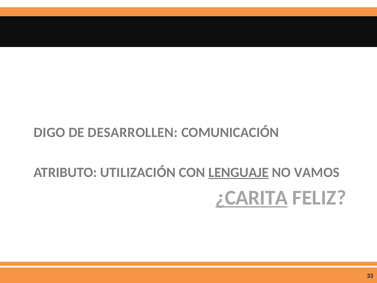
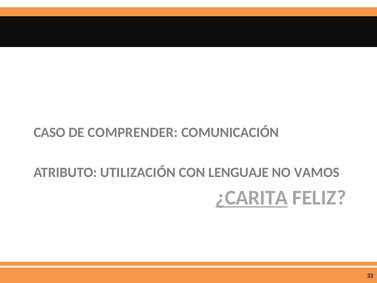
DIGO: DIGO -> CASO (50, 132)
DESARROLLEN: DESARROLLEN -> COMPRENDER (133, 132)
LENGUAJE underline: present -> none (239, 172)
